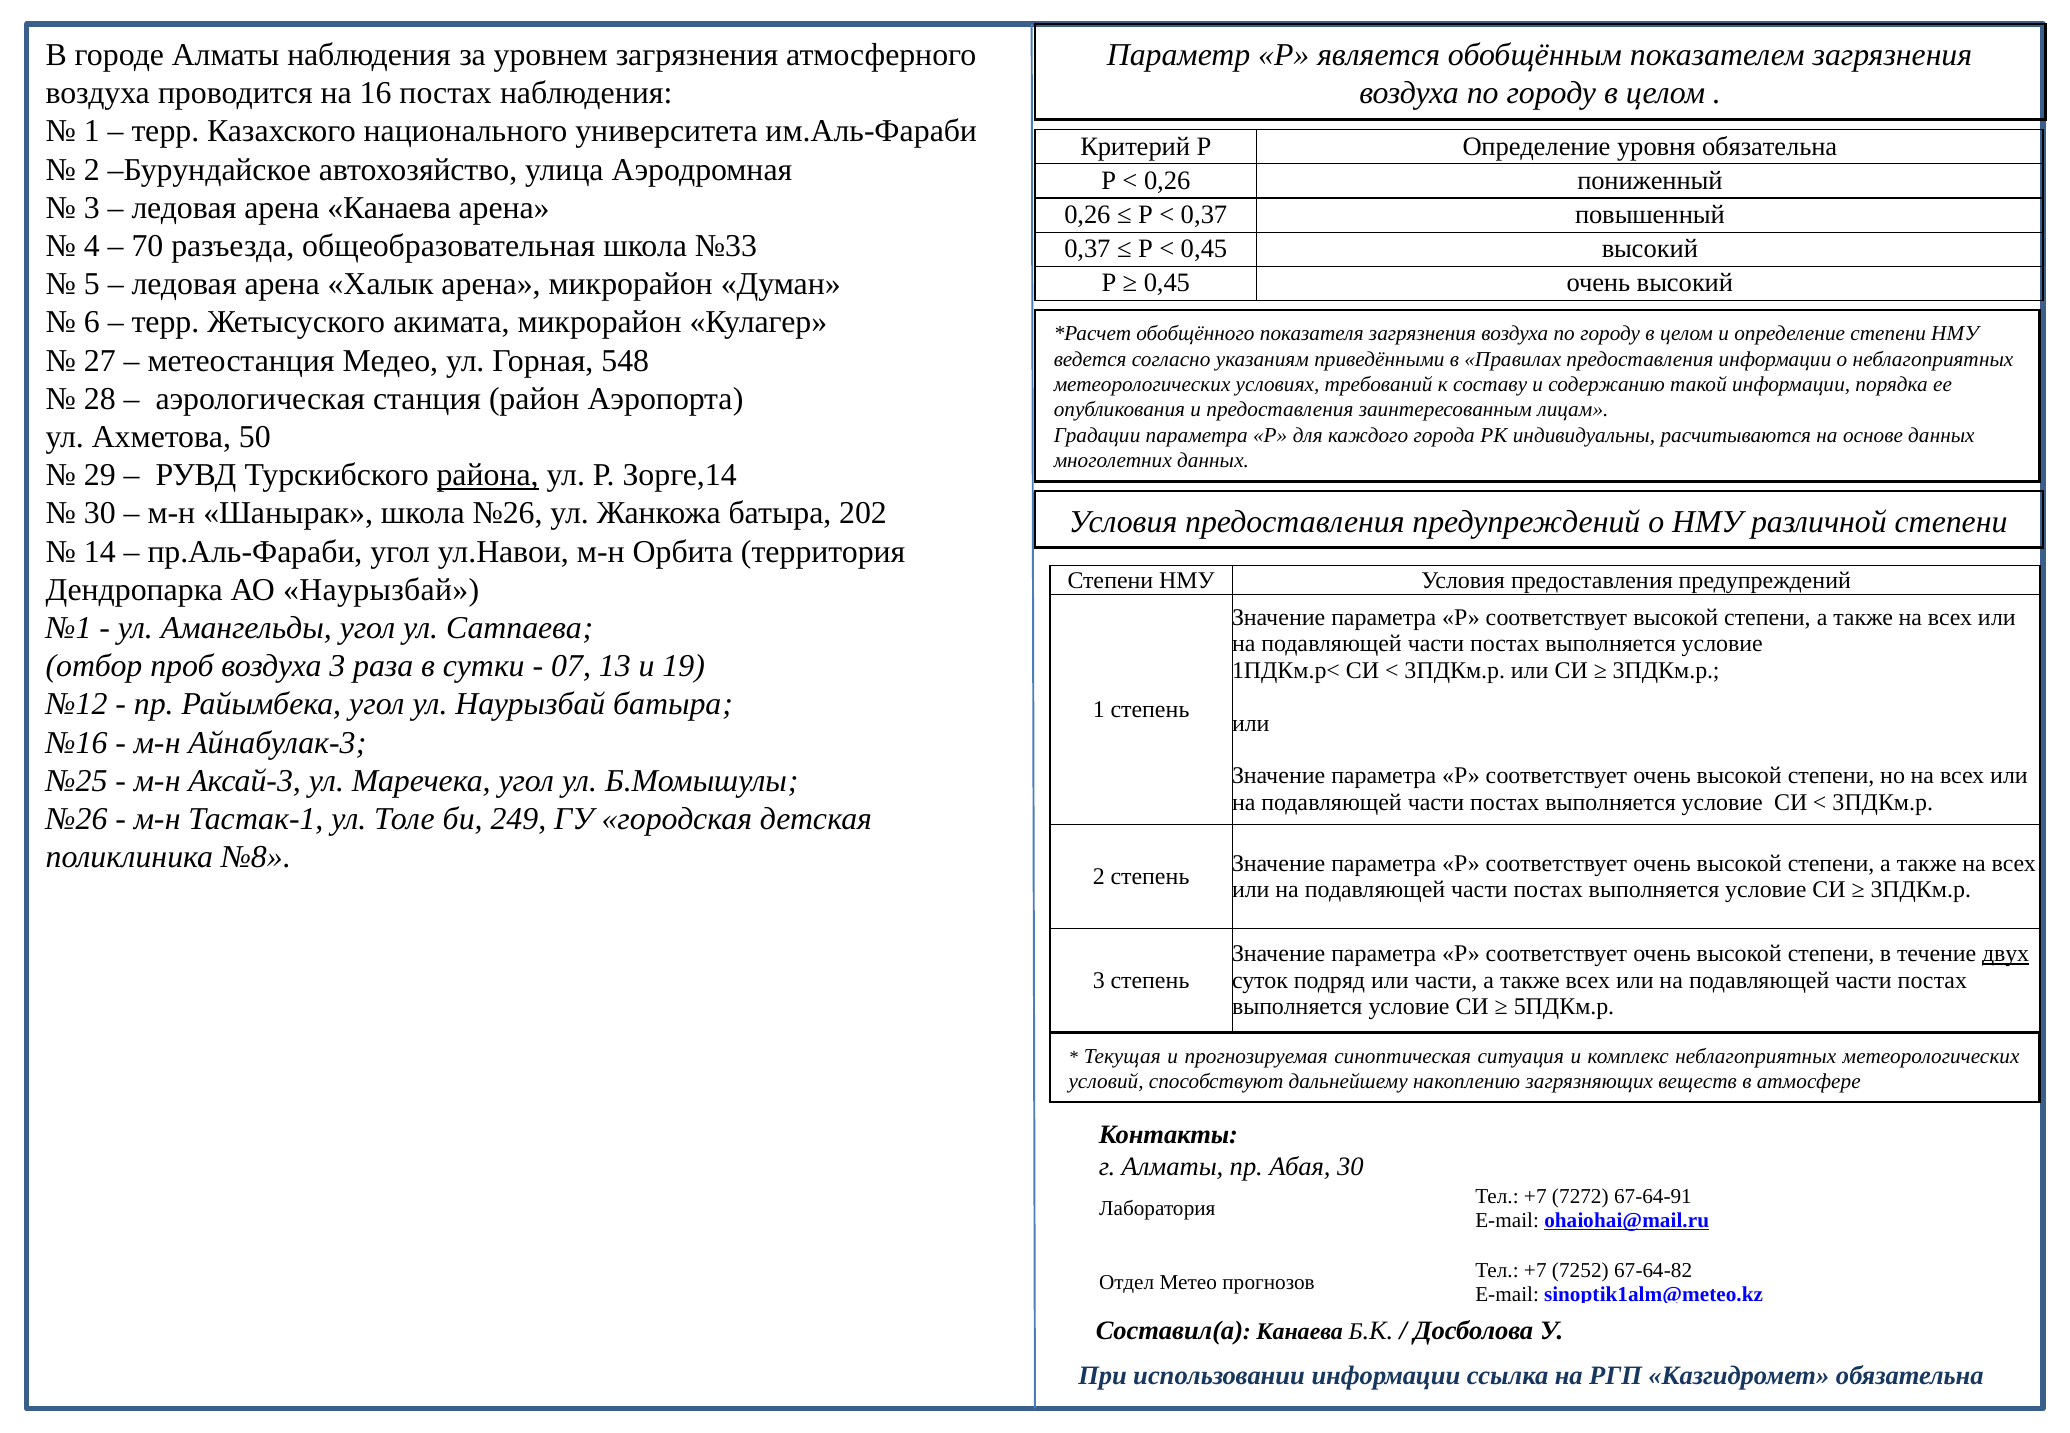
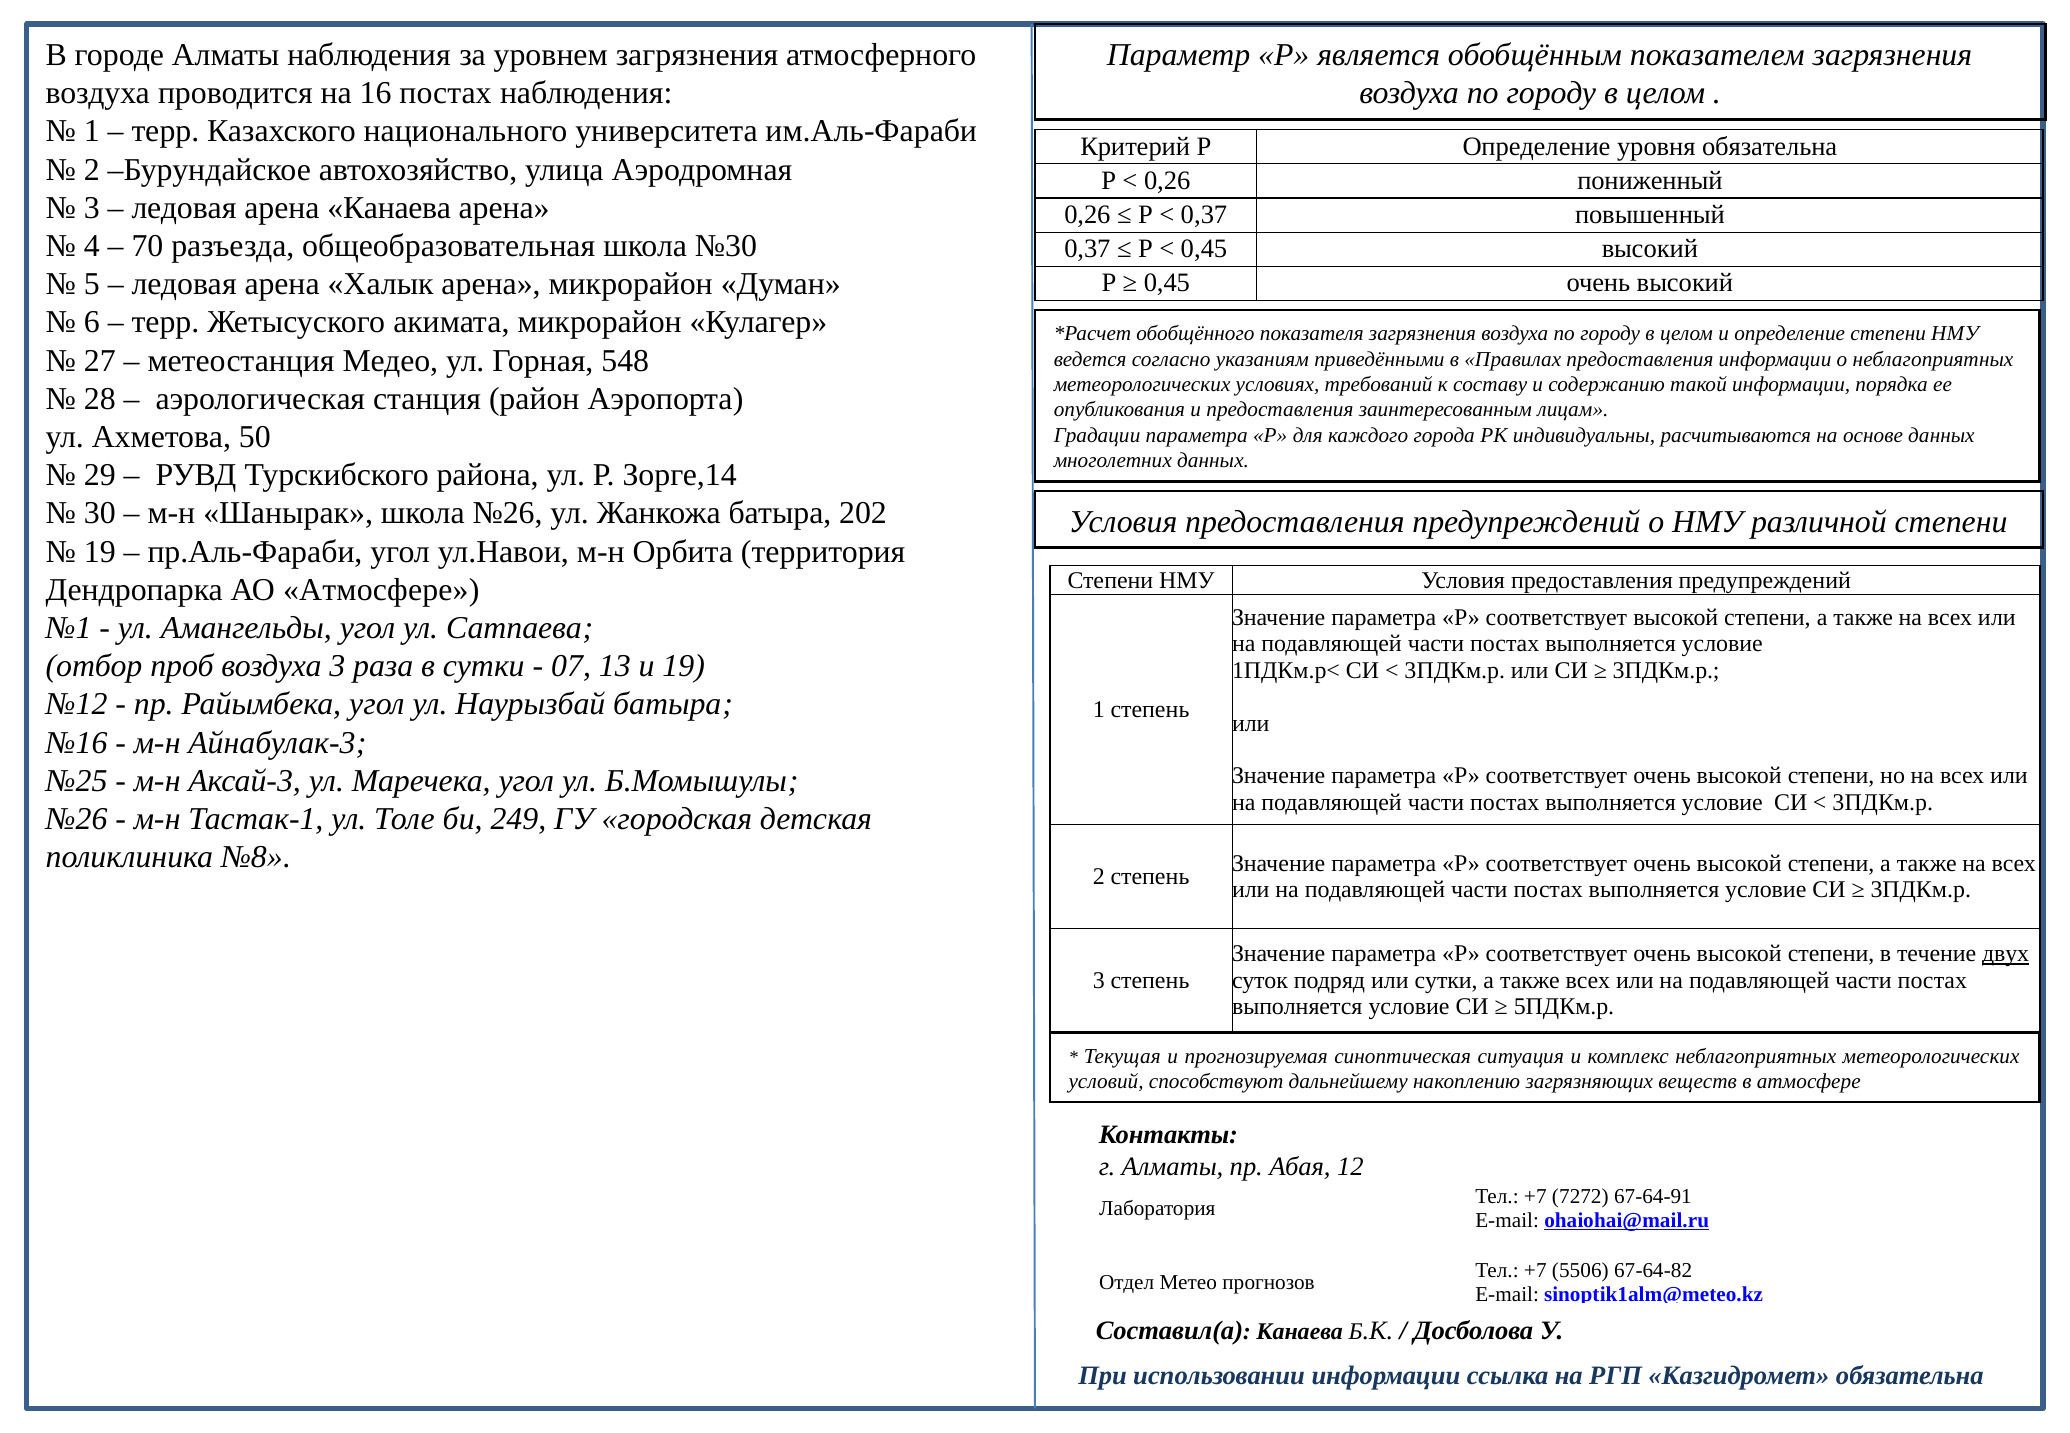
№33: №33 -> №30 (726, 246)
района underline: present -> none (488, 475)
14: 14 -> 19 (100, 552)
АО Наурызбай: Наурызбай -> Атмосфере (381, 590)
или части: части -> сутки (1446, 980)
Абая 30: 30 -> 12 (1350, 1167)
7252: 7252 -> 5506 (1580, 1271)
